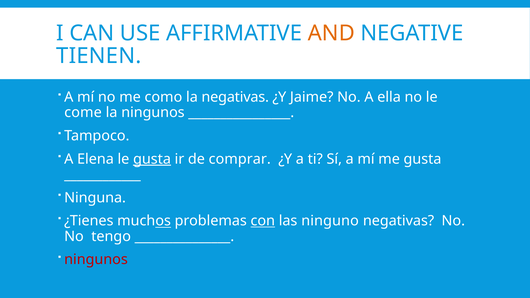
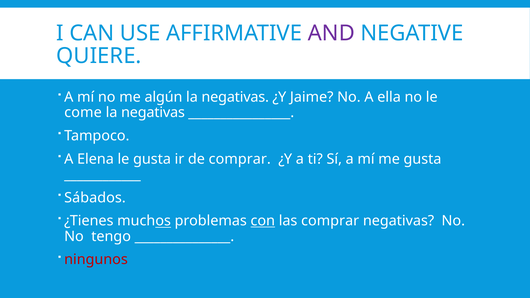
AND colour: orange -> purple (331, 33)
TIENEN: TIENEN -> QUIERE (99, 56)
como: como -> algún (163, 97)
ningunos: ningunos -> negativas (153, 113)
gusta underline: present -> none (152, 159)
Ninguna: Ninguna -> Sábados (95, 198)
las ninguno: ninguno -> comprar (330, 221)
